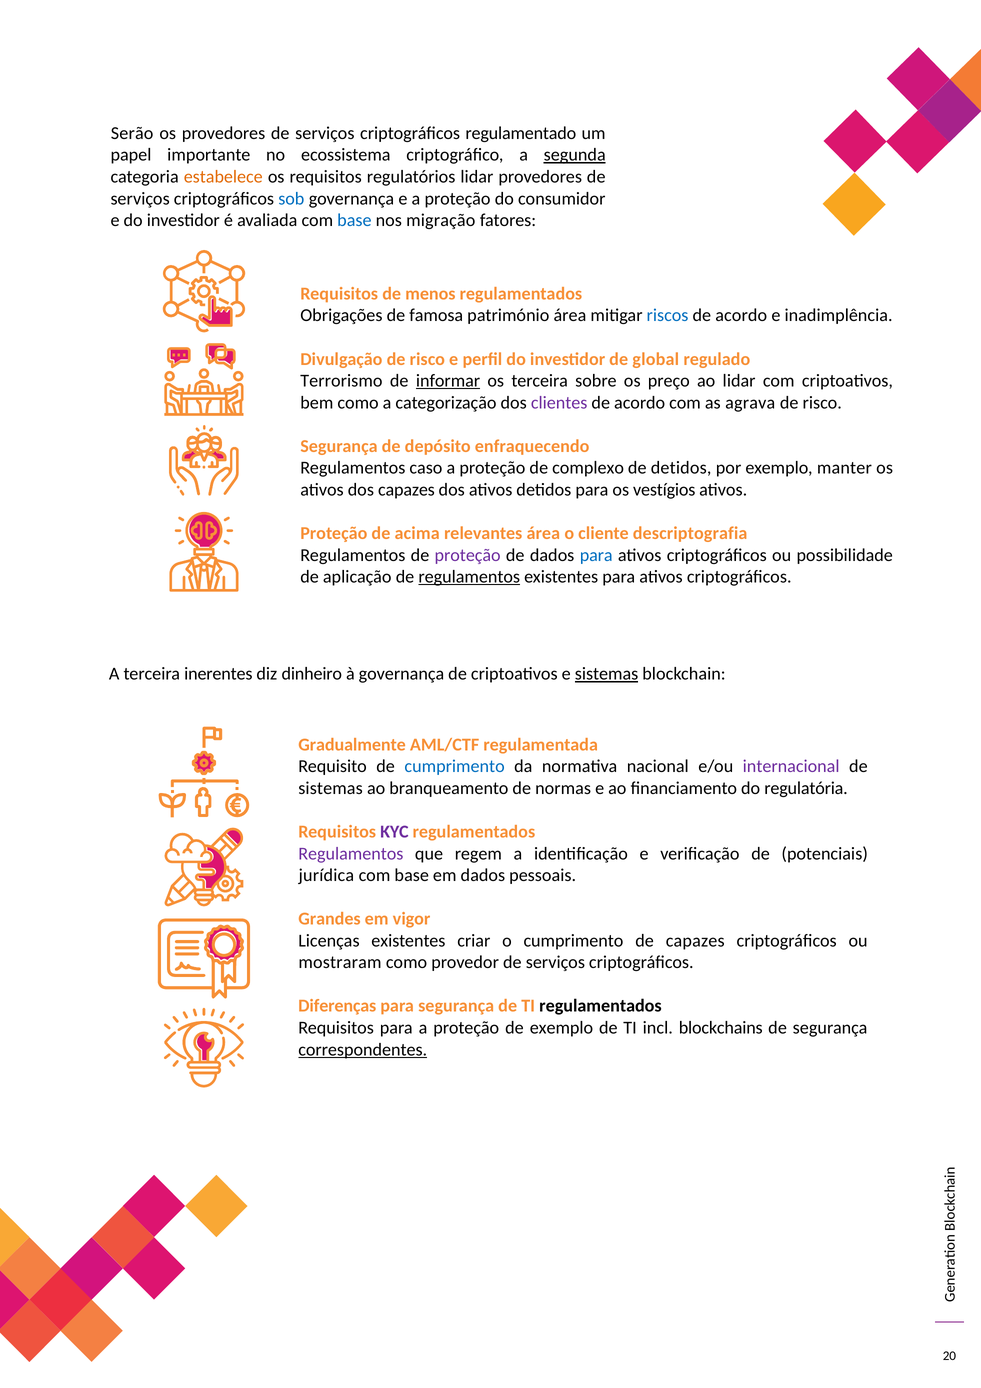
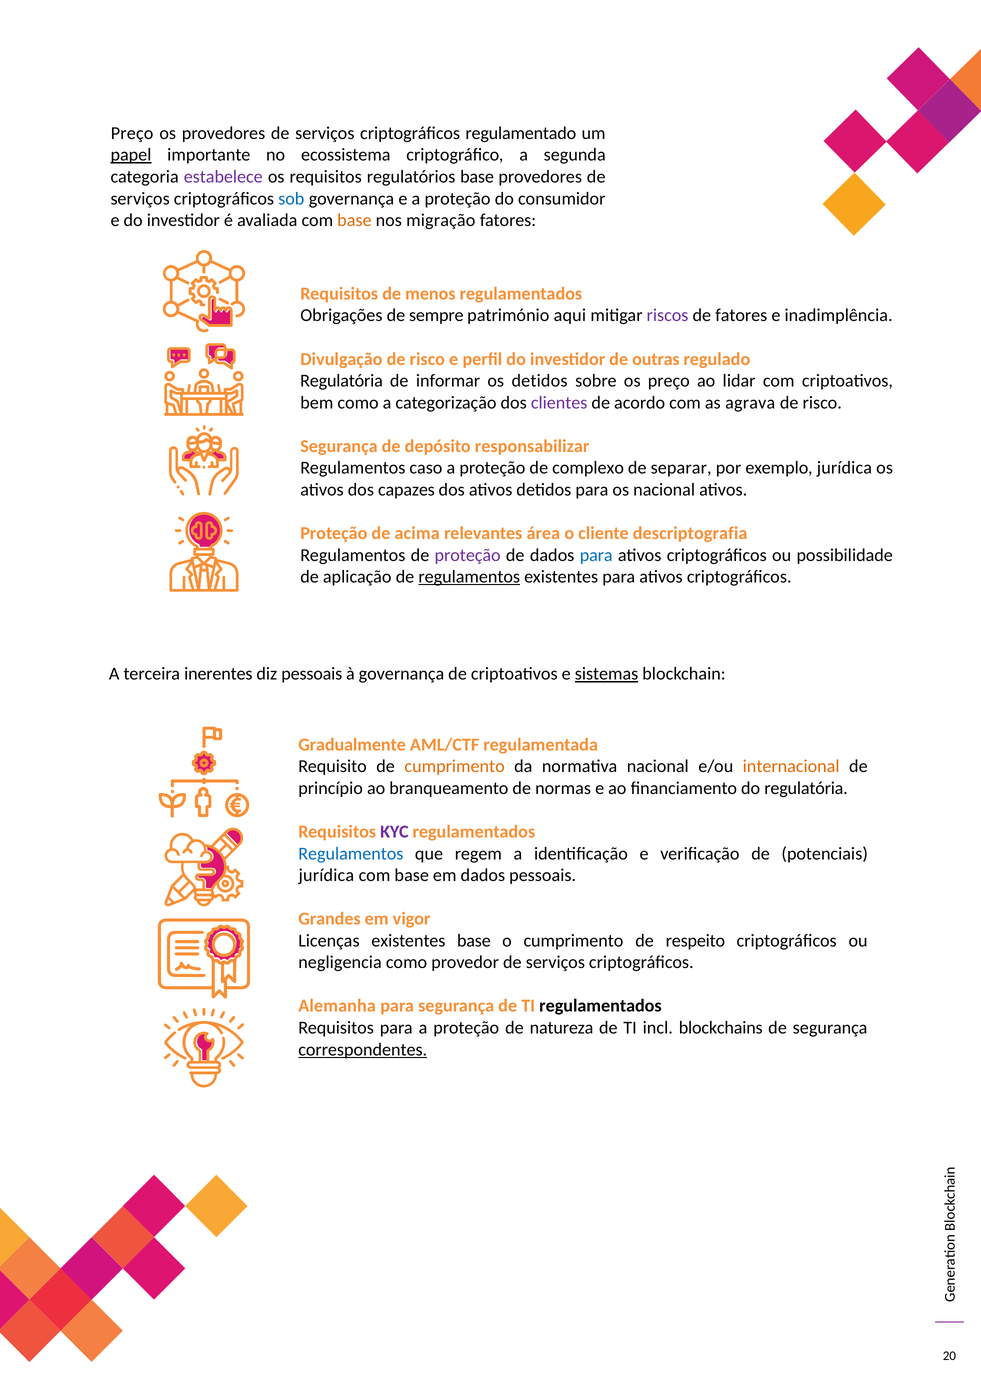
Serão: Serão -> Preço (132, 133)
papel underline: none -> present (131, 155)
segunda underline: present -> none (575, 155)
estabelece colour: orange -> purple (223, 177)
regulatórios lidar: lidar -> base (477, 177)
base colour: blue -> orange (354, 220)
famosa: famosa -> sempre (436, 315)
património área: área -> aqui (570, 315)
riscos colour: blue -> purple (668, 315)
acordo: acordo -> fatores (741, 315)
global: global -> outras (656, 359)
Terrorismo: Terrorismo -> Regulatória (342, 381)
informar underline: present -> none (448, 381)
os terceira: terceira -> detidos (540, 381)
enfraquecendo: enfraquecendo -> responsabilizar (532, 446)
de detidos: detidos -> separar (681, 468)
exemplo manter: manter -> jurídica (844, 468)
os vestígios: vestígios -> nacional (664, 490)
diz dinheiro: dinheiro -> pessoais (312, 674)
cumprimento colour: blue -> orange (455, 766)
internacional colour: purple -> orange (791, 766)
sistemas: sistemas -> princípio (331, 788)
Regulamentos colour: purple -> blue (351, 853)
existentes criar: criar -> base (474, 940)
de capazes: capazes -> respeito (695, 940)
mostraram: mostraram -> negligencia (340, 962)
Diferenças: Diferenças -> Alemanha (337, 1006)
de exemplo: exemplo -> natureza (562, 1027)
